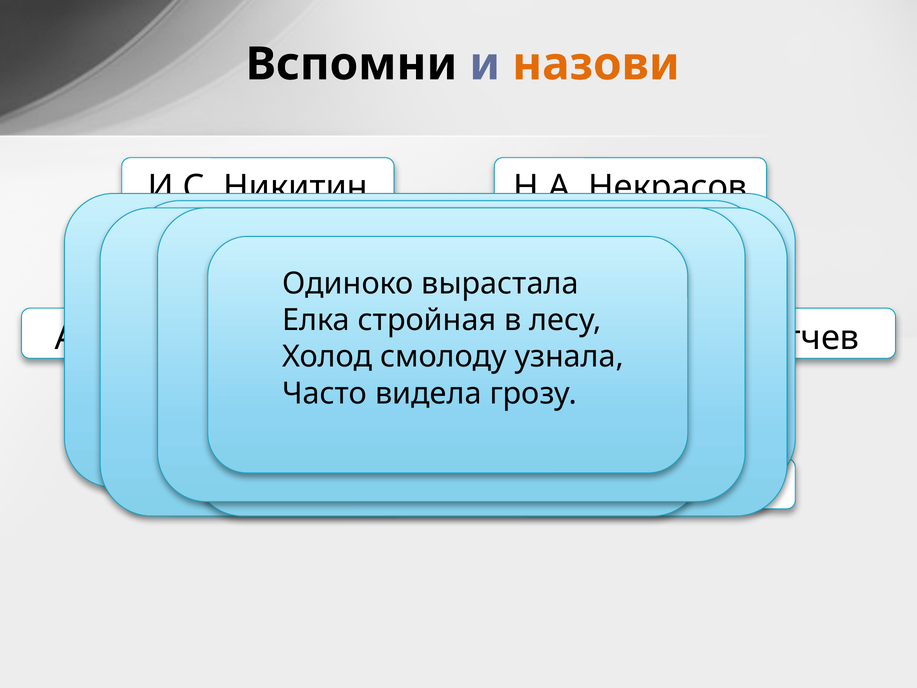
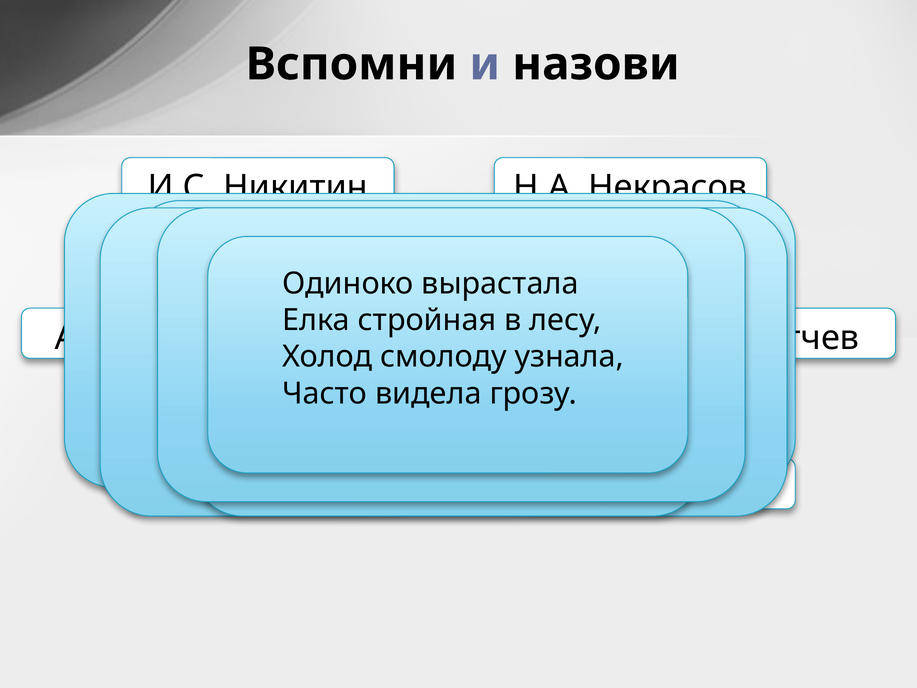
назови colour: orange -> black (596, 64)
